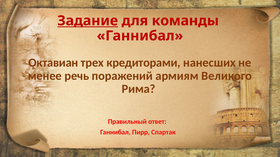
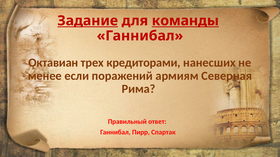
команды underline: none -> present (185, 21)
речь: речь -> если (77, 76)
Великого: Великого -> Северная (227, 76)
